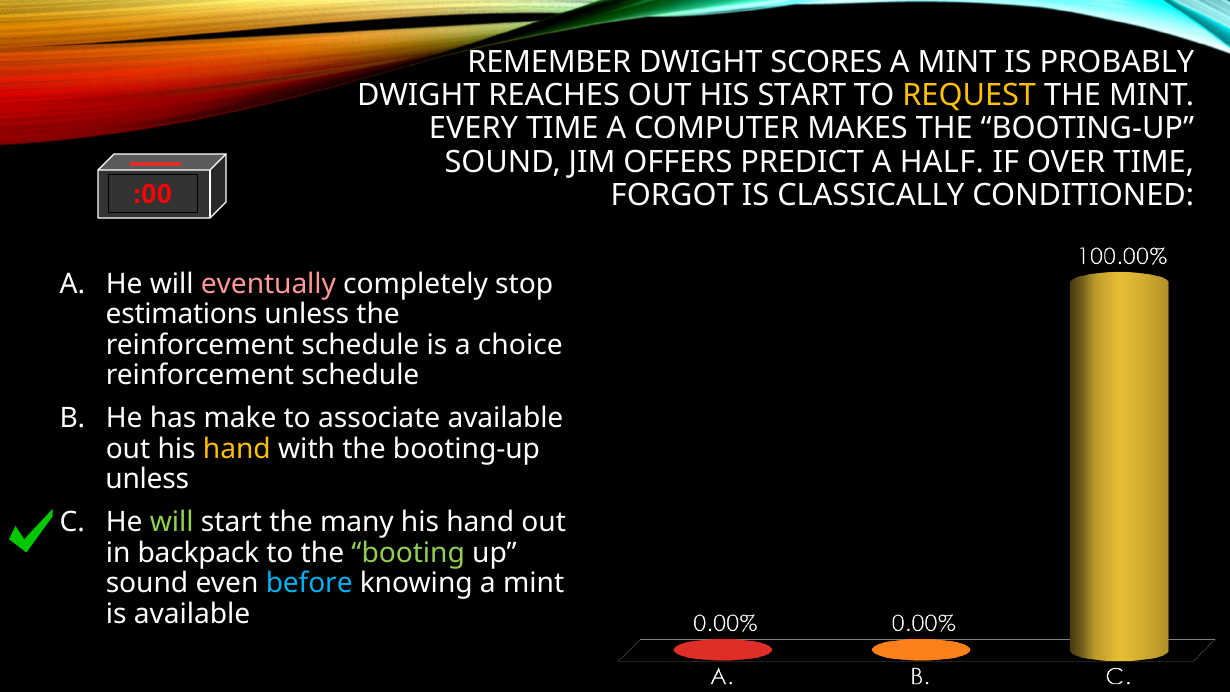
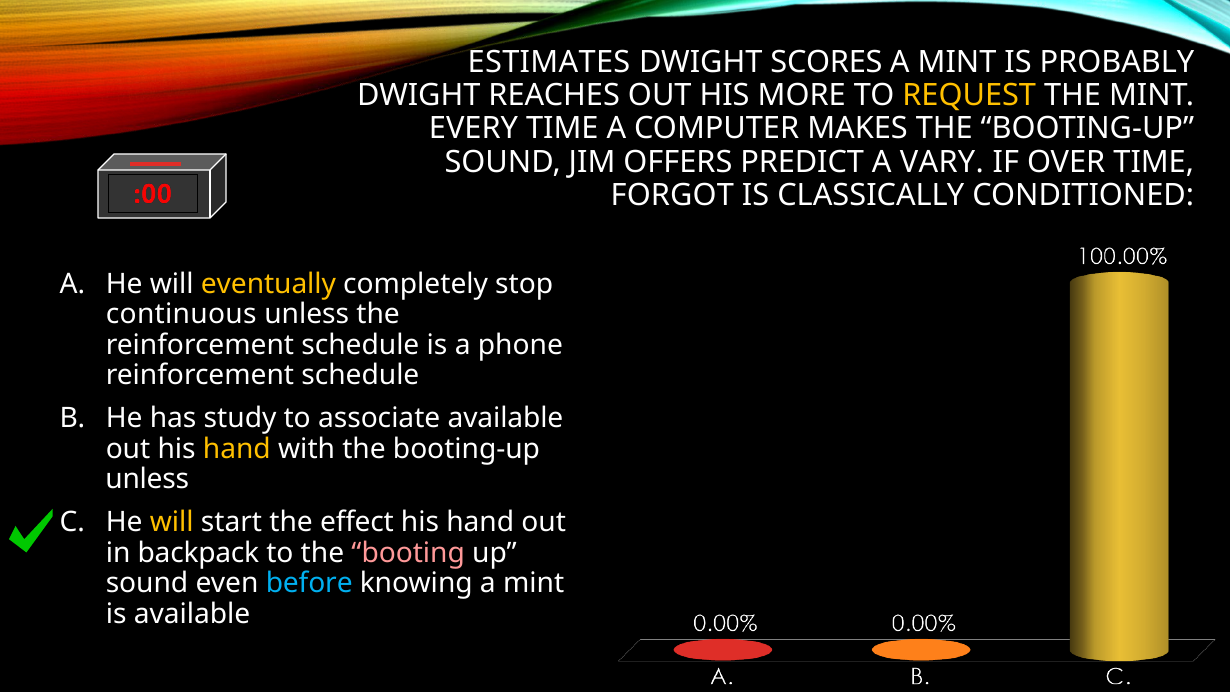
REMEMBER: REMEMBER -> ESTIMATES (549, 62)
HIS START: START -> MORE (802, 96)
HALF: HALF -> VARY (942, 162)
eventually colour: pink -> yellow (268, 284)
estimations: estimations -> continuous (181, 314)
choice: choice -> phone (520, 345)
make: make -> study (240, 418)
will colour: light green -> yellow (172, 523)
many: many -> effect (357, 523)
booting colour: light green -> pink (408, 553)
